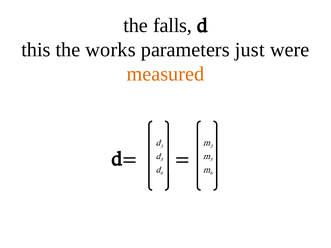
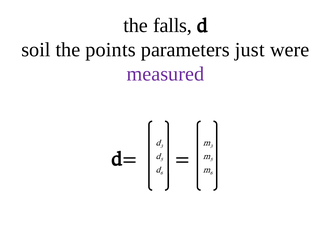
this: this -> soil (36, 50)
works: works -> points (111, 50)
measured colour: orange -> purple (165, 74)
